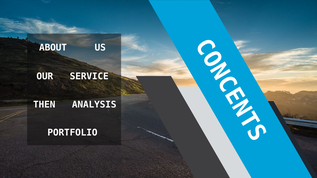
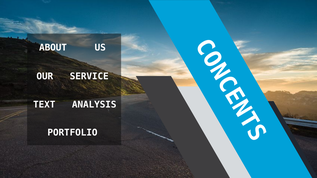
THEN: THEN -> TEXT (44, 105)
